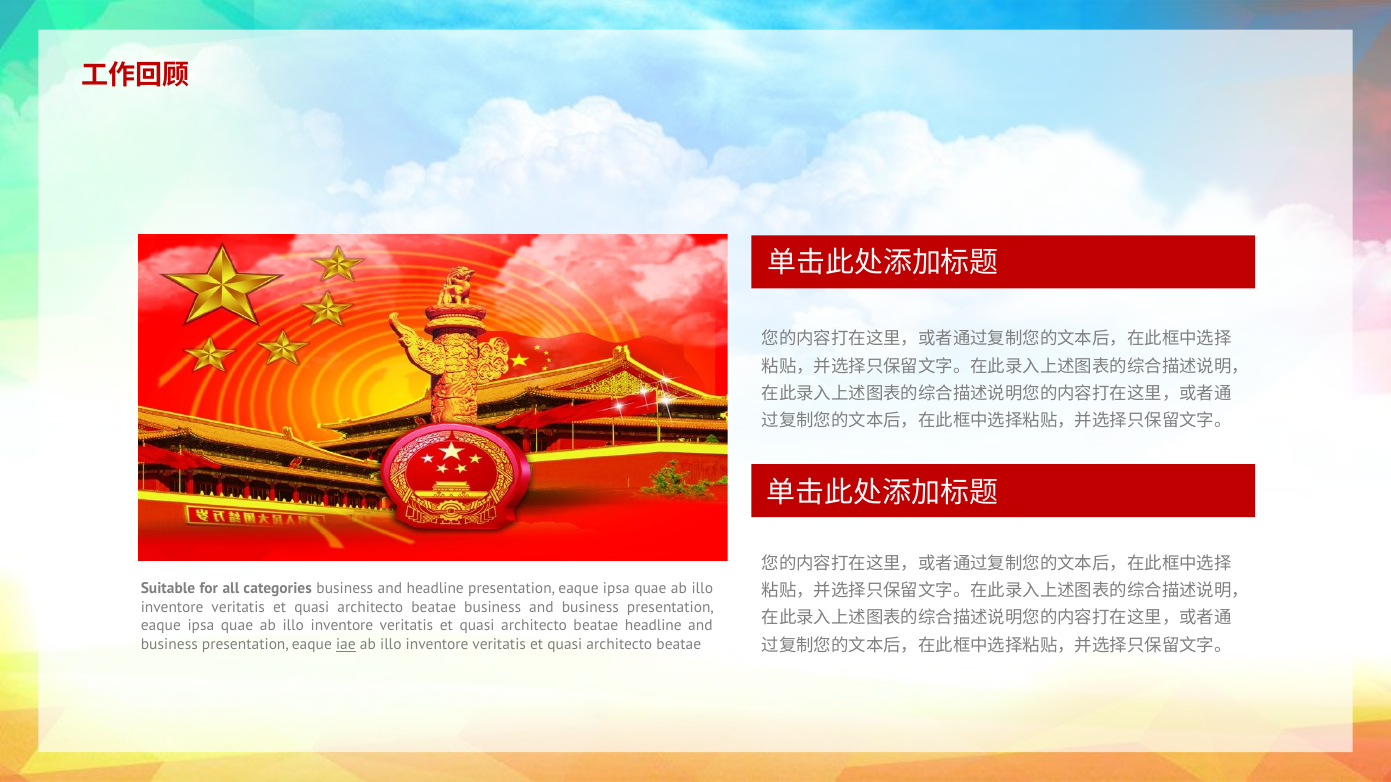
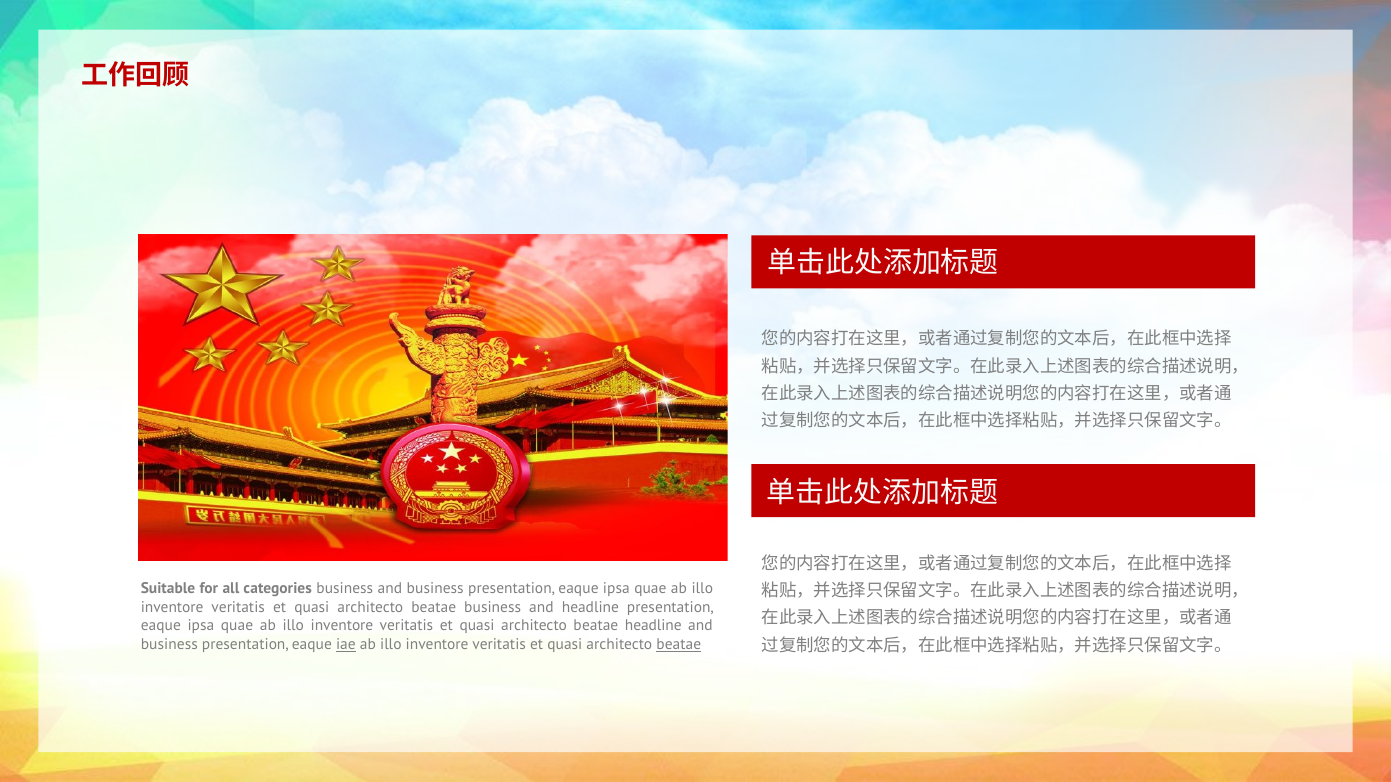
business and headline: headline -> business (435, 589)
business and business: business -> headline (590, 608)
beatae underline: none -> present (679, 645)
